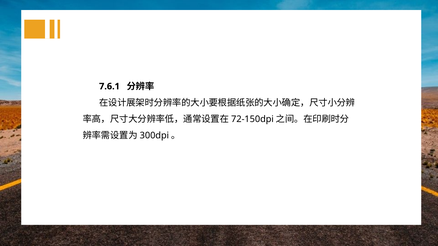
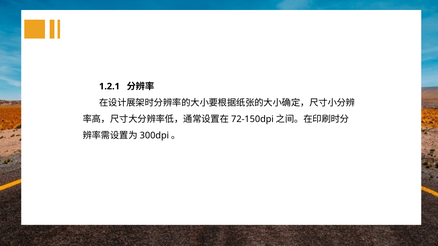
7.6.1: 7.6.1 -> 1.2.1 (109, 86)
